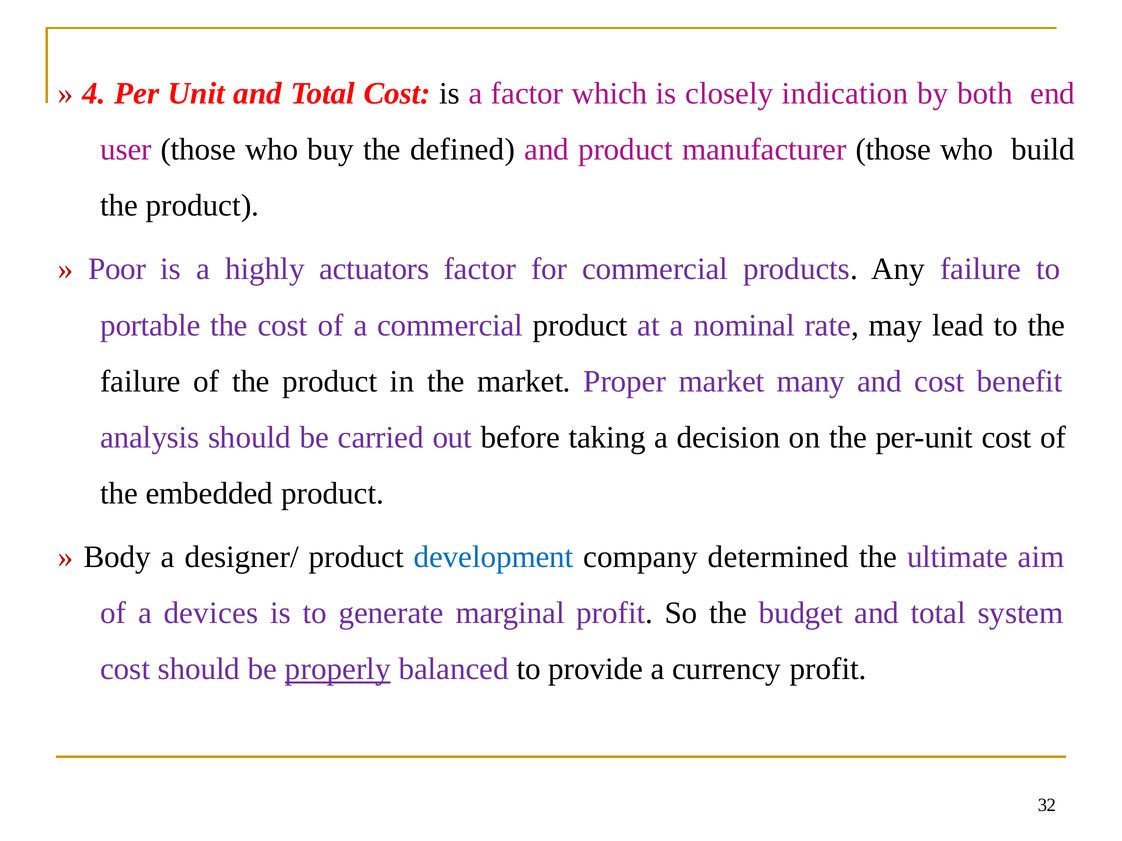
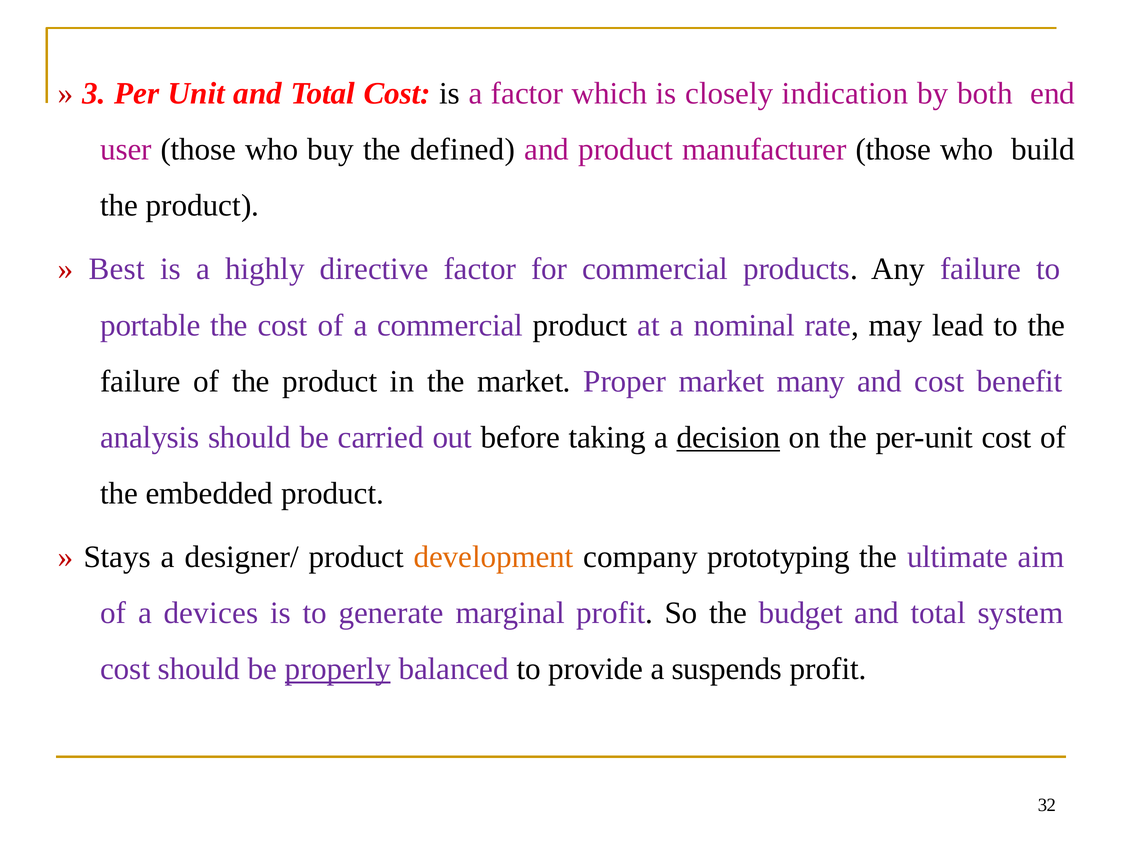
4: 4 -> 3 (94, 94)
Poor: Poor -> Best (117, 269)
actuators: actuators -> directive (374, 269)
decision underline: none -> present (728, 438)
Body: Body -> Stays (117, 557)
development colour: blue -> orange (494, 557)
determined: determined -> prototyping (779, 557)
currency: currency -> suspends (727, 670)
